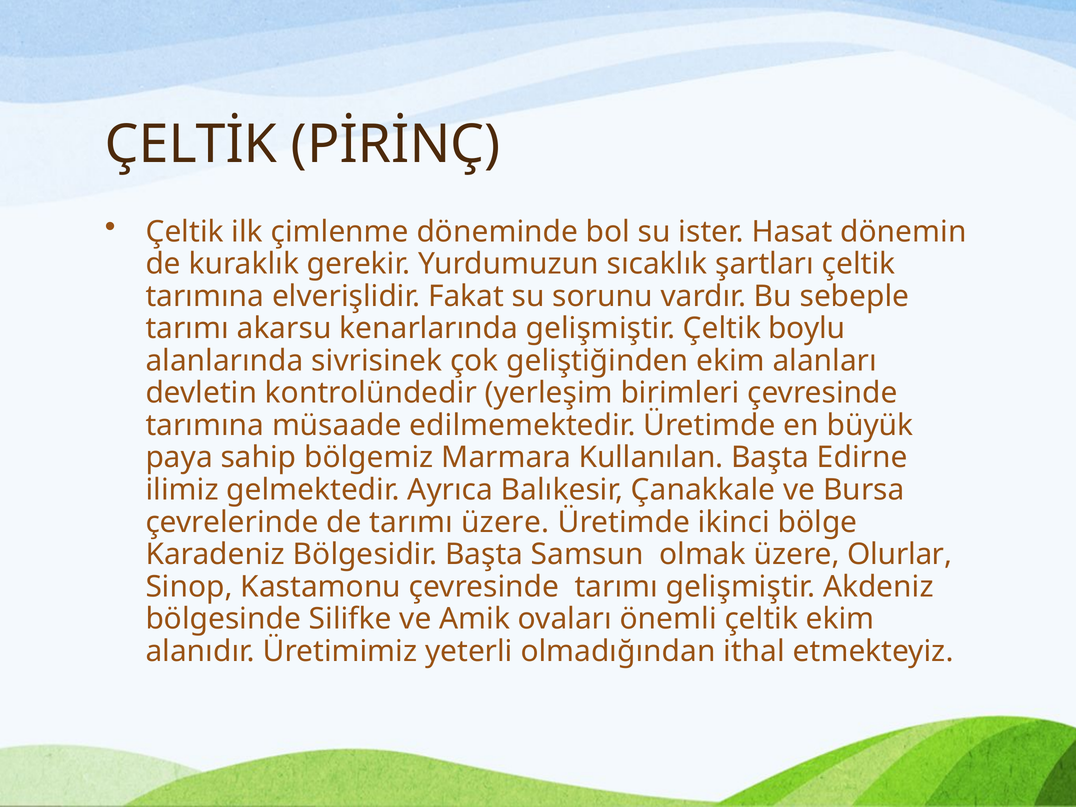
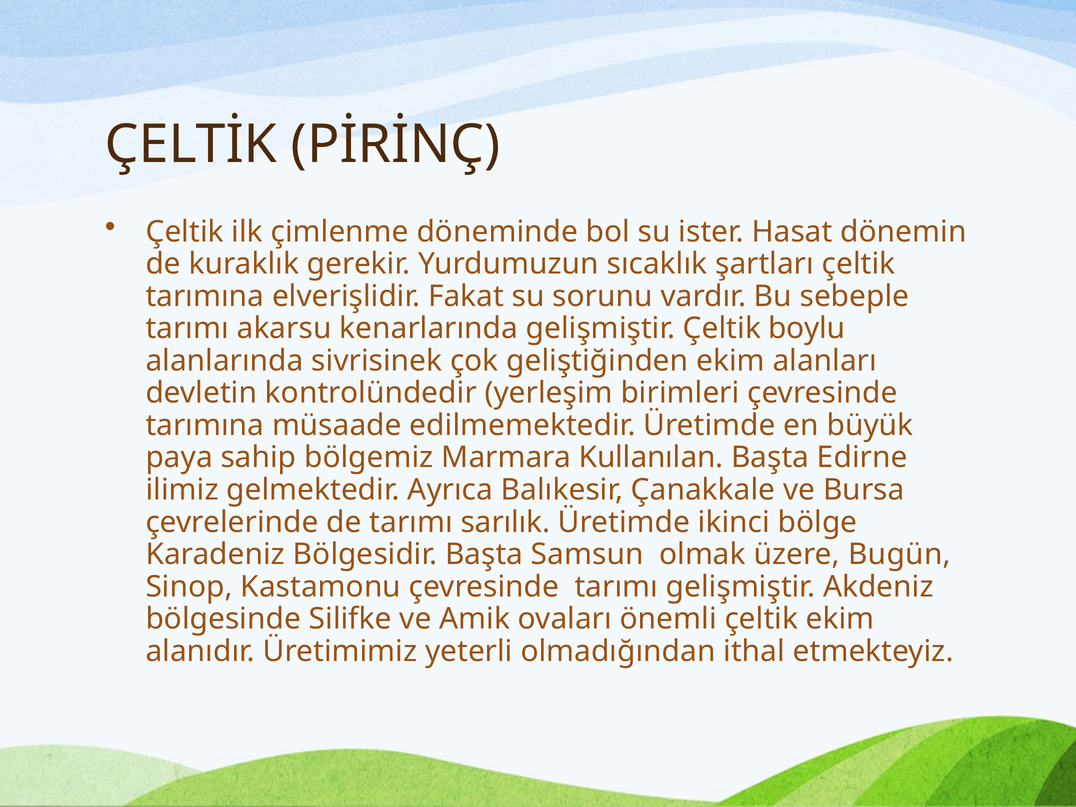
tarımı üzere: üzere -> sarılık (505, 522)
Olurlar: Olurlar -> Bugün (899, 554)
